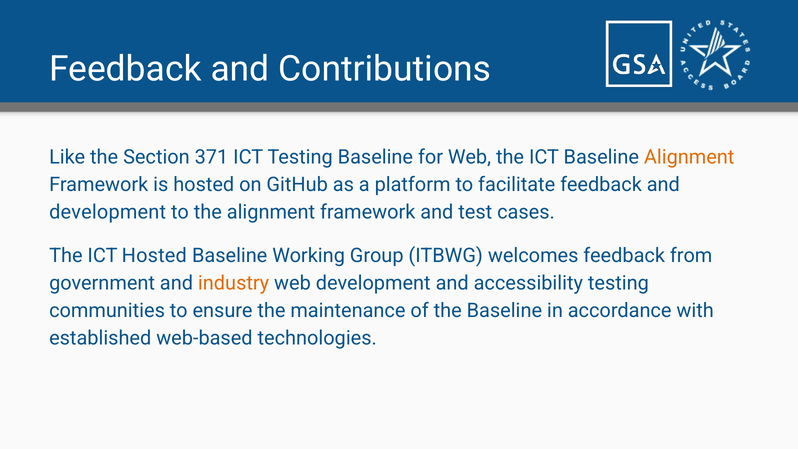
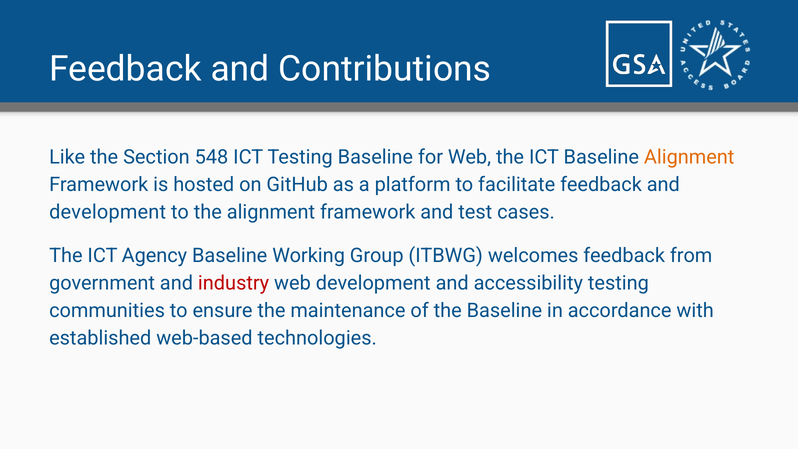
371: 371 -> 548 (211, 157)
ICT Hosted: Hosted -> Agency (154, 256)
industry colour: orange -> red (234, 283)
